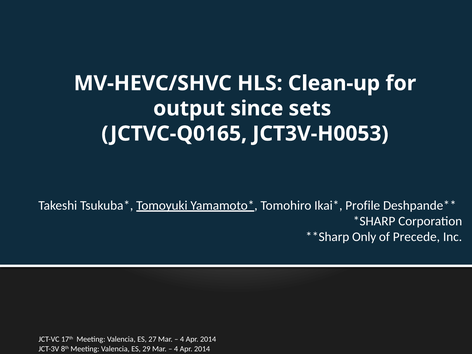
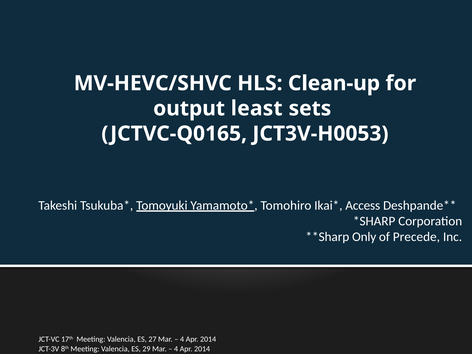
since: since -> least (257, 108)
Profile: Profile -> Access (363, 205)
